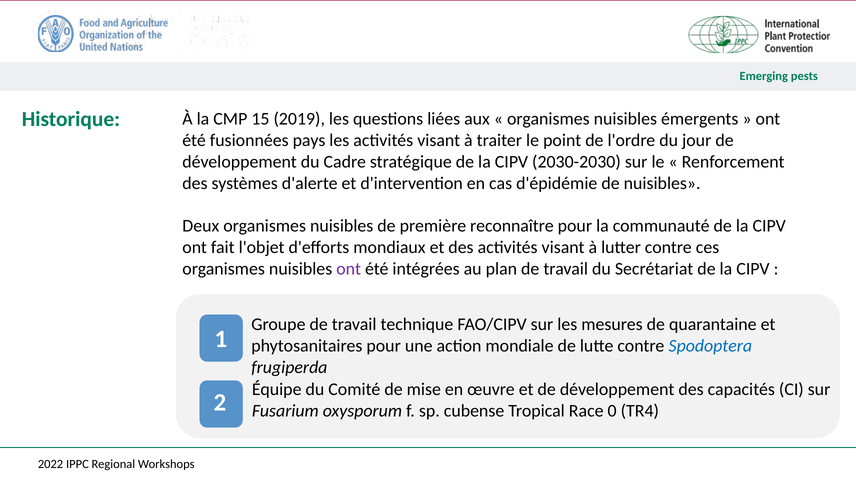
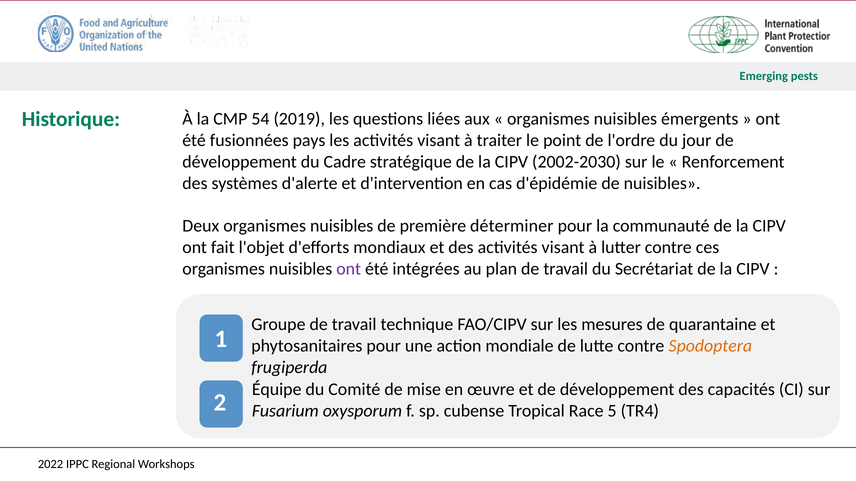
15: 15 -> 54 (260, 119)
2030-2030: 2030-2030 -> 2002-2030 (576, 162)
reconnaître: reconnaître -> déterminer (512, 226)
Spodoptera colour: blue -> orange (710, 346)
0: 0 -> 5 (612, 411)
